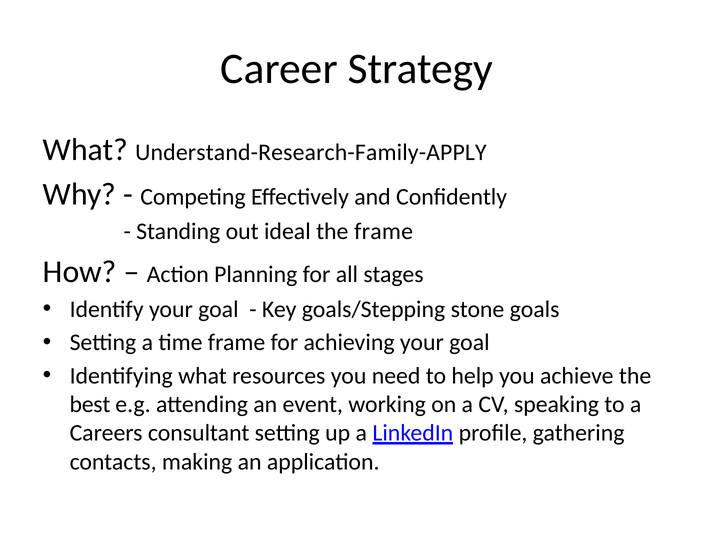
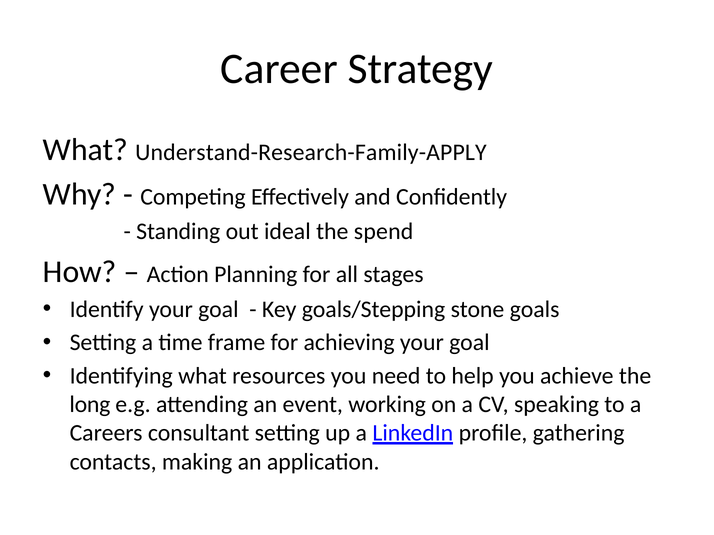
the frame: frame -> spend (384, 232)
best: best -> long (90, 405)
